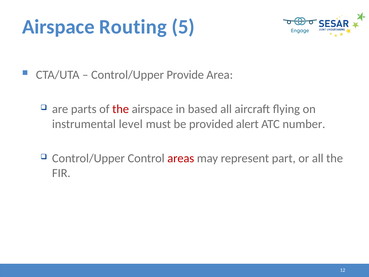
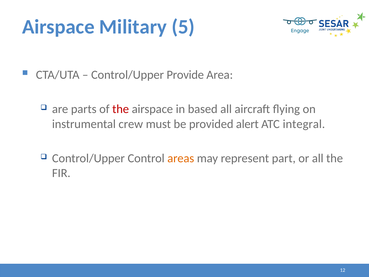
Routing: Routing -> Military (133, 27)
level: level -> crew (131, 124)
number: number -> integral (304, 124)
areas colour: red -> orange (181, 158)
